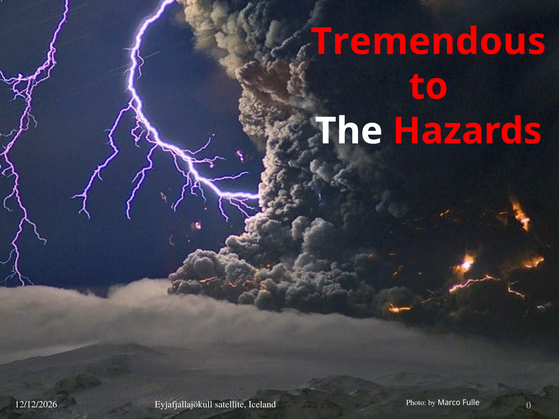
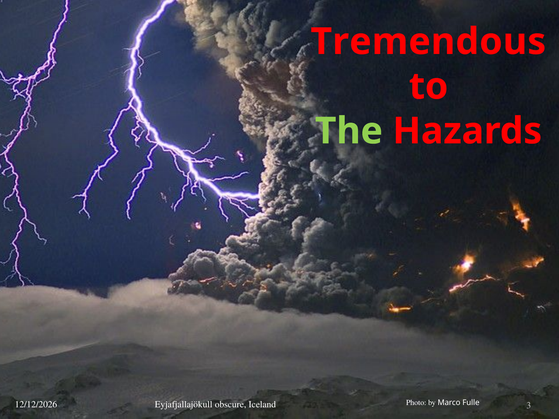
The colour: white -> light green (349, 131)
satellite: satellite -> obscure (231, 405)
0: 0 -> 3 (529, 406)
